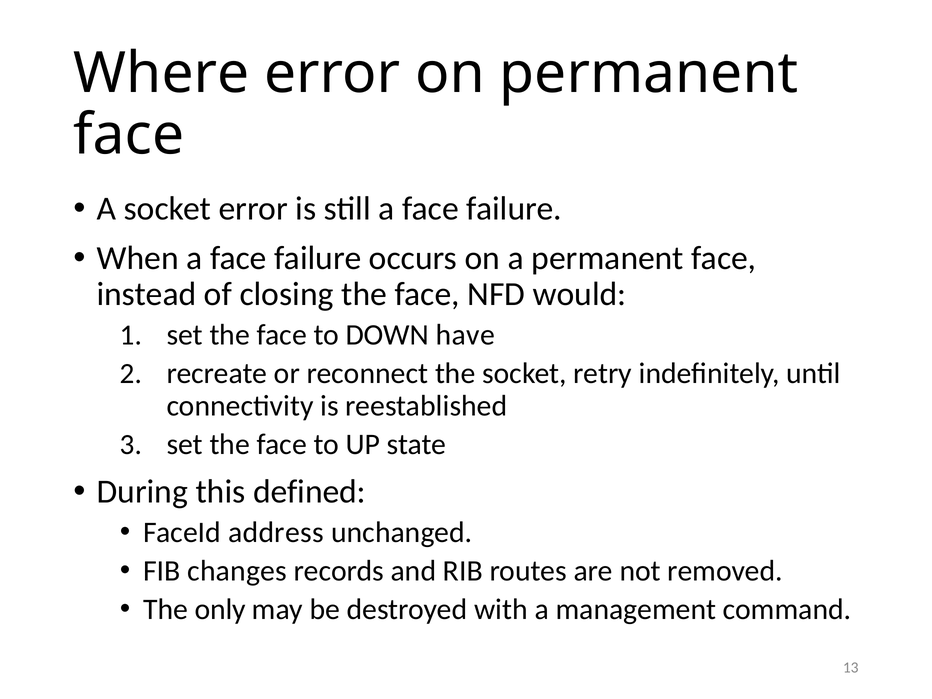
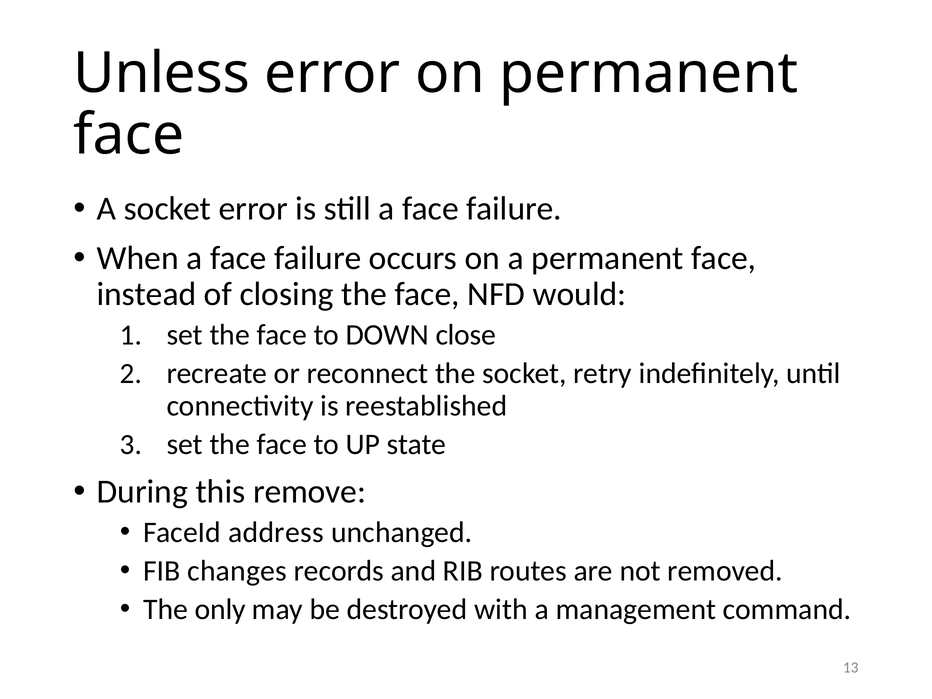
Where: Where -> Unless (162, 74)
have: have -> close (466, 335)
defined: defined -> remove (310, 492)
